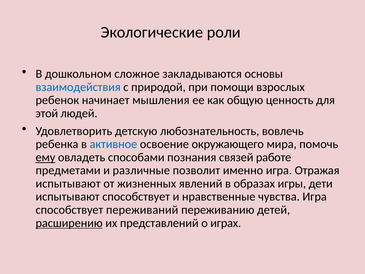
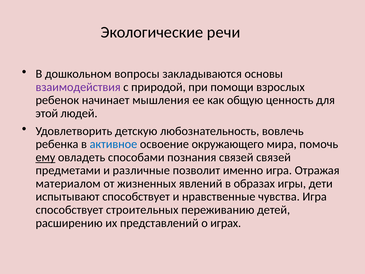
роли: роли -> речи (224, 32)
сложное: сложное -> вопросы (137, 74)
взаимодействия colour: blue -> purple (78, 87)
связей работе: работе -> связей (274, 157)
испытывают: испытывают -> материалом (68, 183)
переживаний: переживаний -> строительных (142, 210)
расширению underline: present -> none (69, 223)
